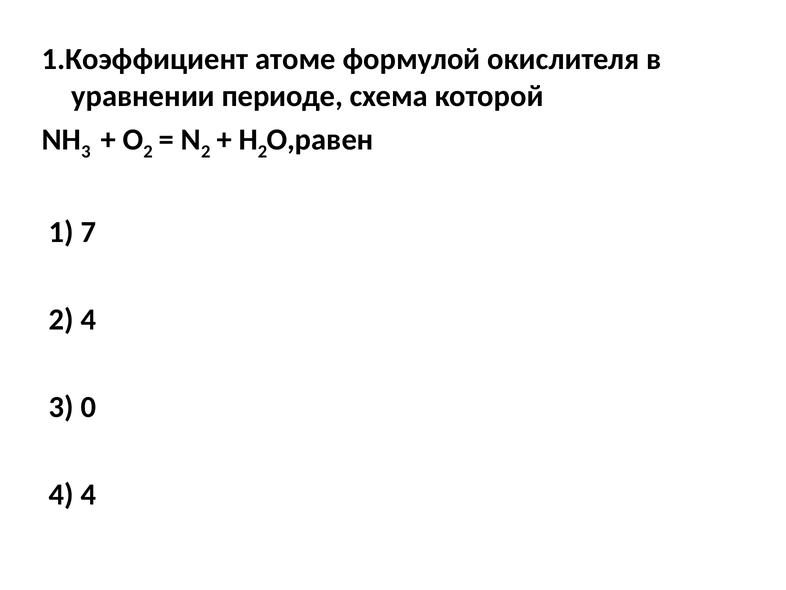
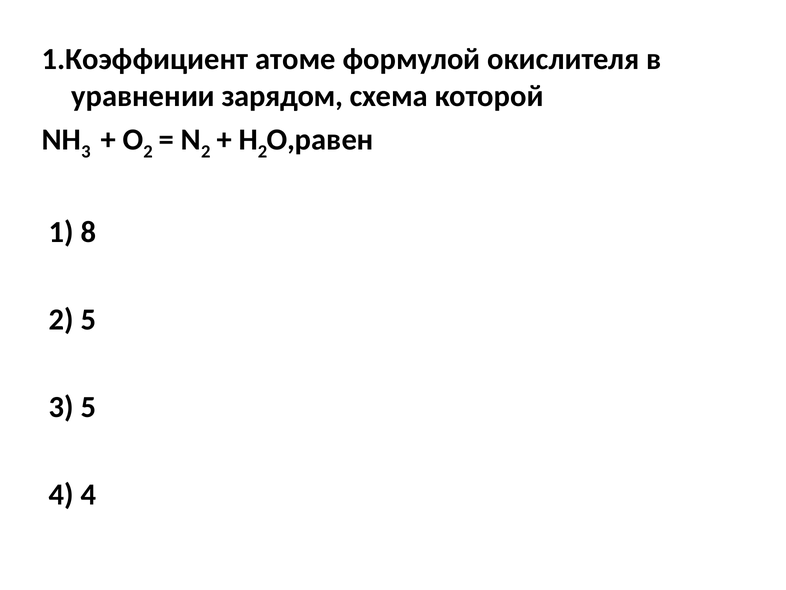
периоде: периоде -> зарядом (282, 96)
7: 7 -> 8 (88, 232)
2 4: 4 -> 5 (88, 319)
3 0: 0 -> 5 (88, 407)
